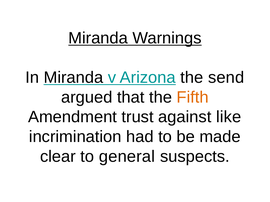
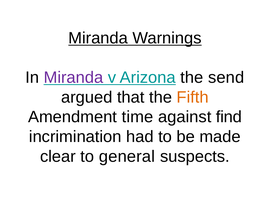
Miranda colour: black -> purple (73, 78)
trust: trust -> time (137, 117)
like: like -> find (229, 117)
